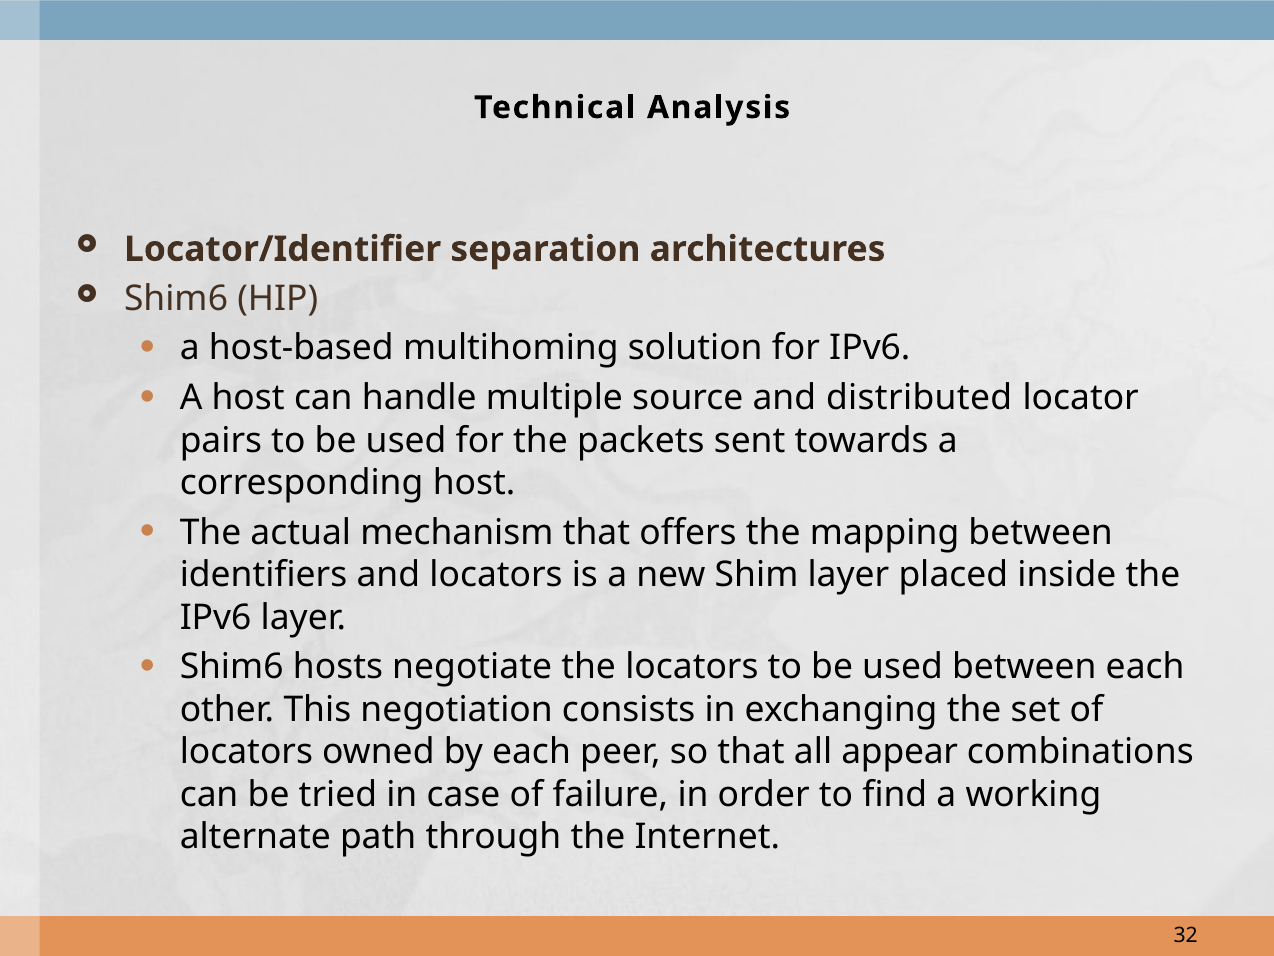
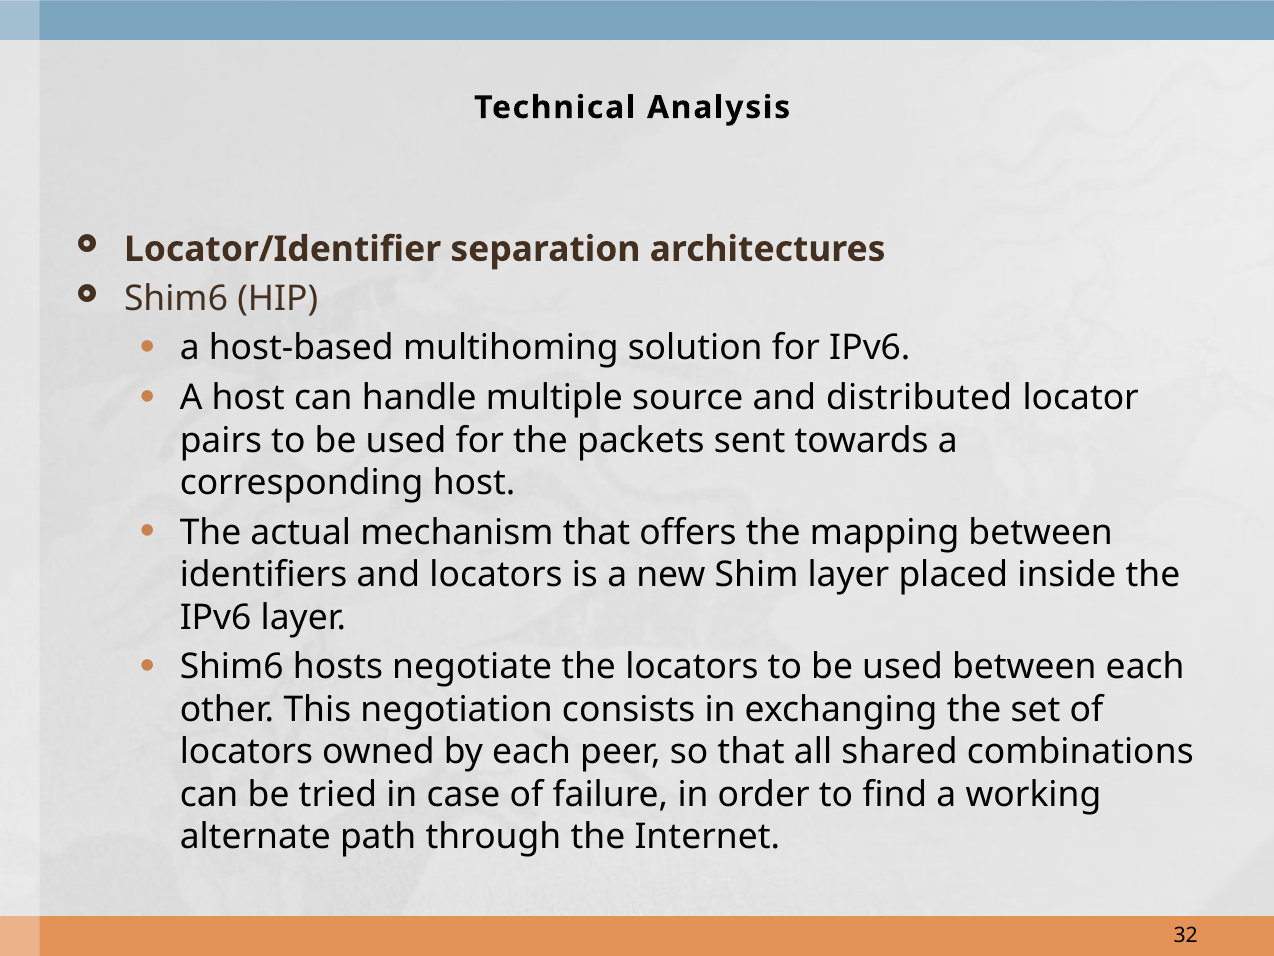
appear: appear -> shared (899, 752)
